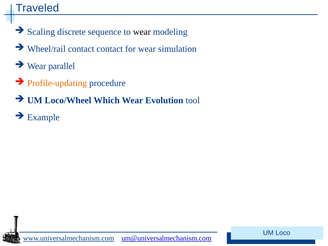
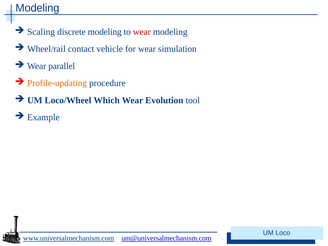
Traveled: Traveled -> Modeling (37, 8)
discrete sequence: sequence -> modeling (105, 32)
wear colour: black -> red (142, 32)
contact contact: contact -> vehicle (110, 49)
